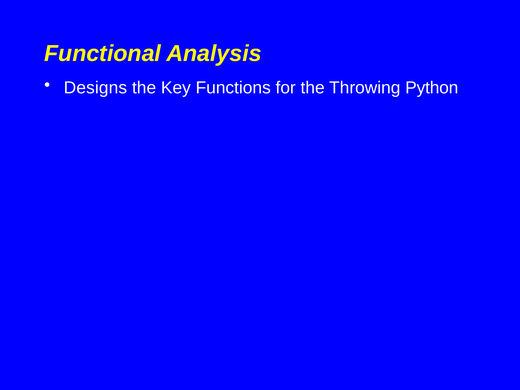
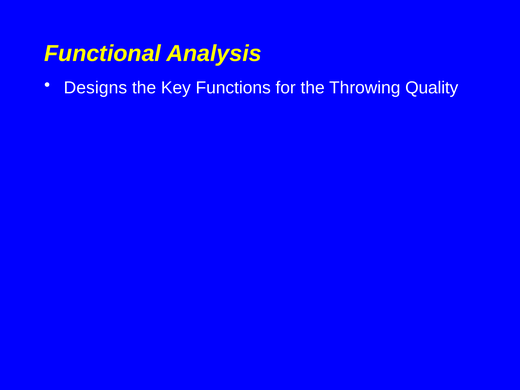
Python: Python -> Quality (432, 88)
